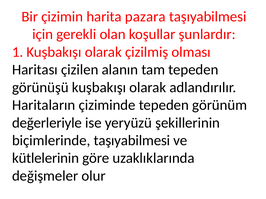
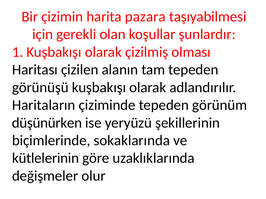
değerleriyle: değerleriyle -> düşünürken (47, 123)
biçimlerinde taşıyabilmesi: taşıyabilmesi -> sokaklarında (132, 141)
